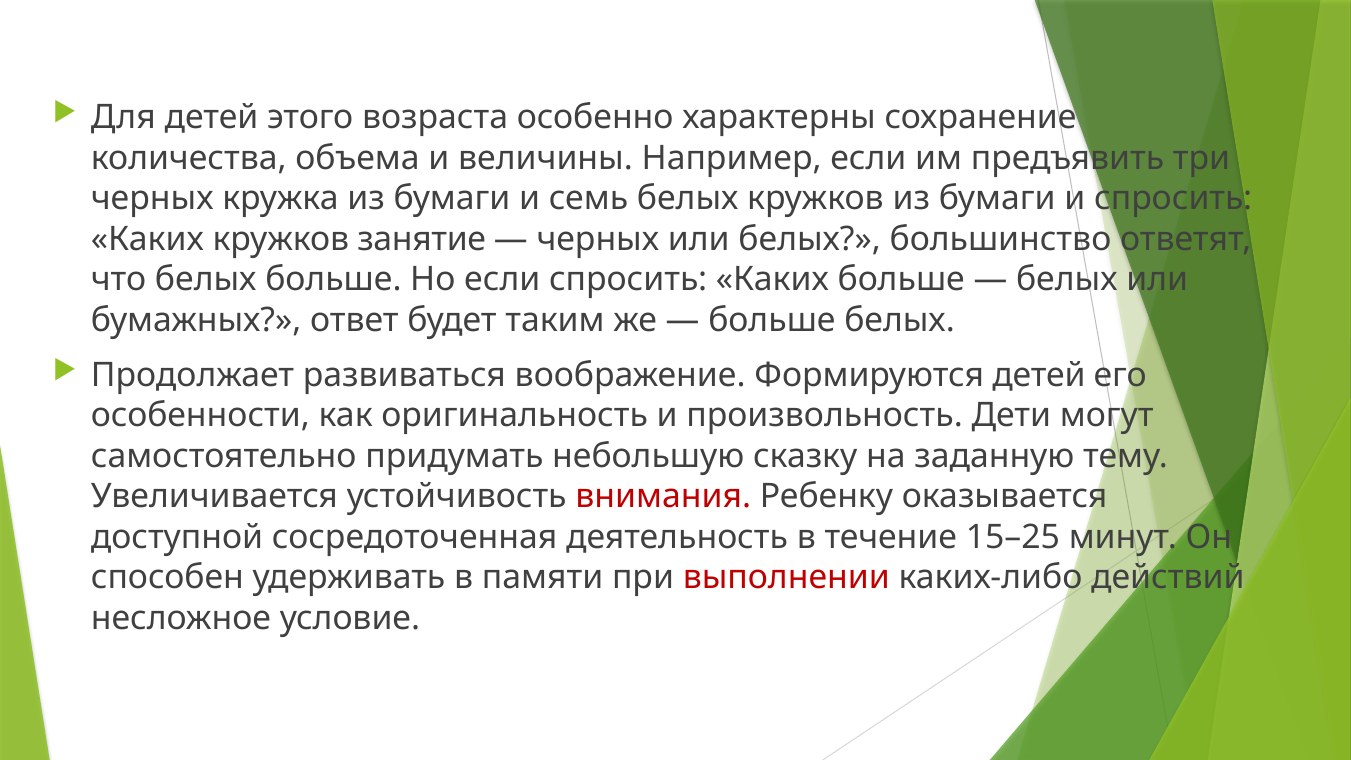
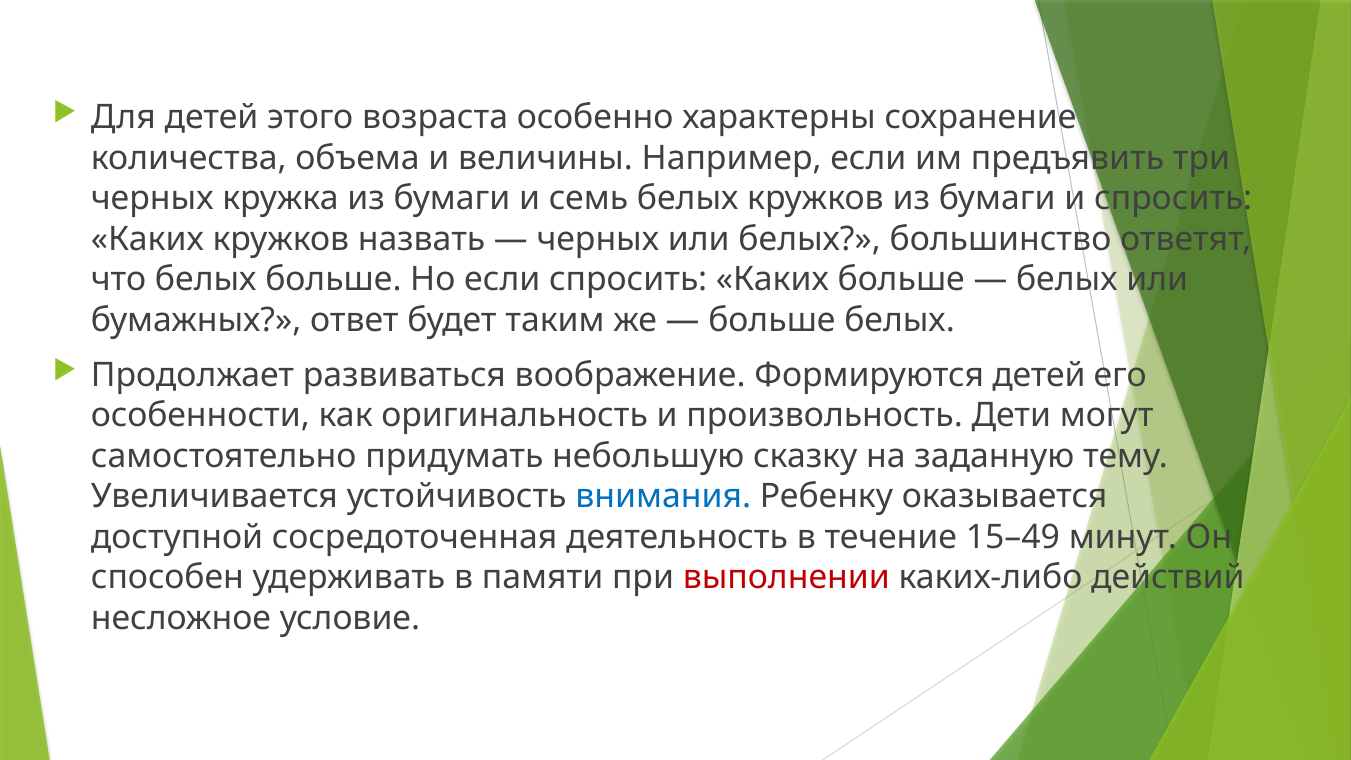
занятие: занятие -> назвать (422, 239)
внимания colour: red -> blue (663, 496)
15–25: 15–25 -> 15–49 (1013, 537)
